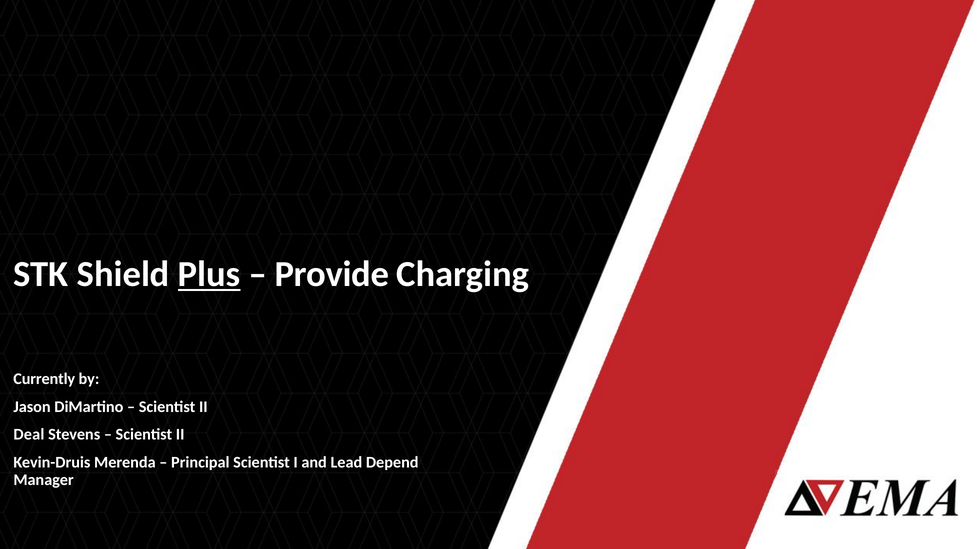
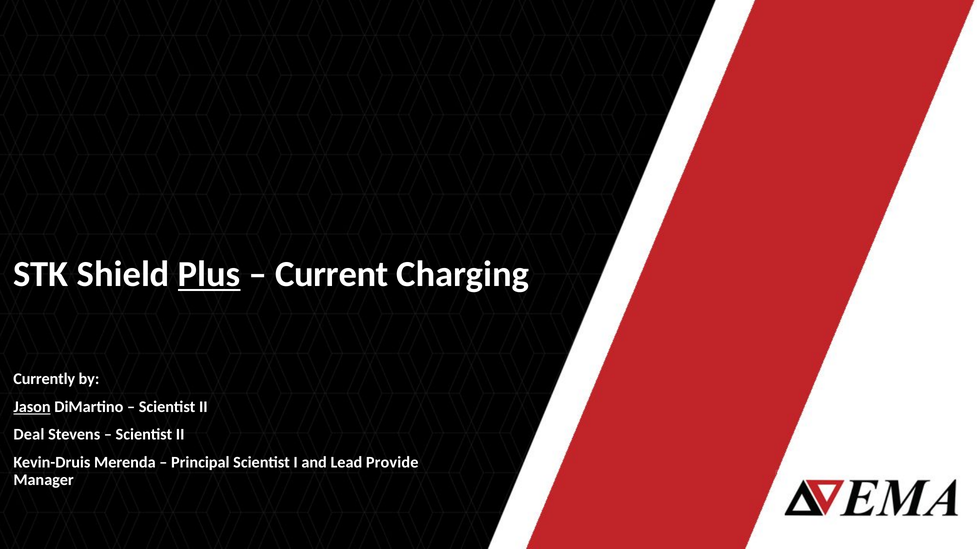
Provide: Provide -> Current (332, 275)
Jason underline: none -> present (32, 407)
Depend: Depend -> Provide (392, 463)
